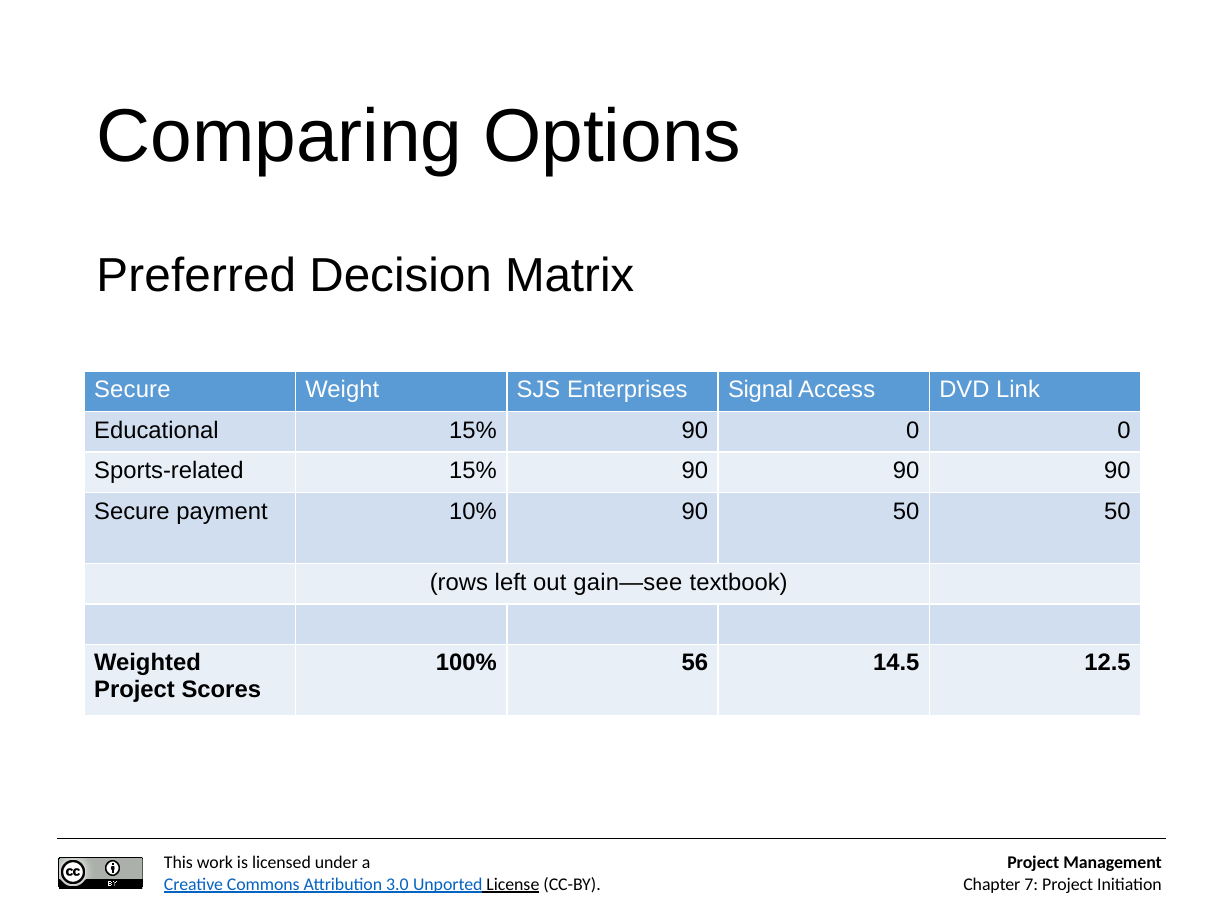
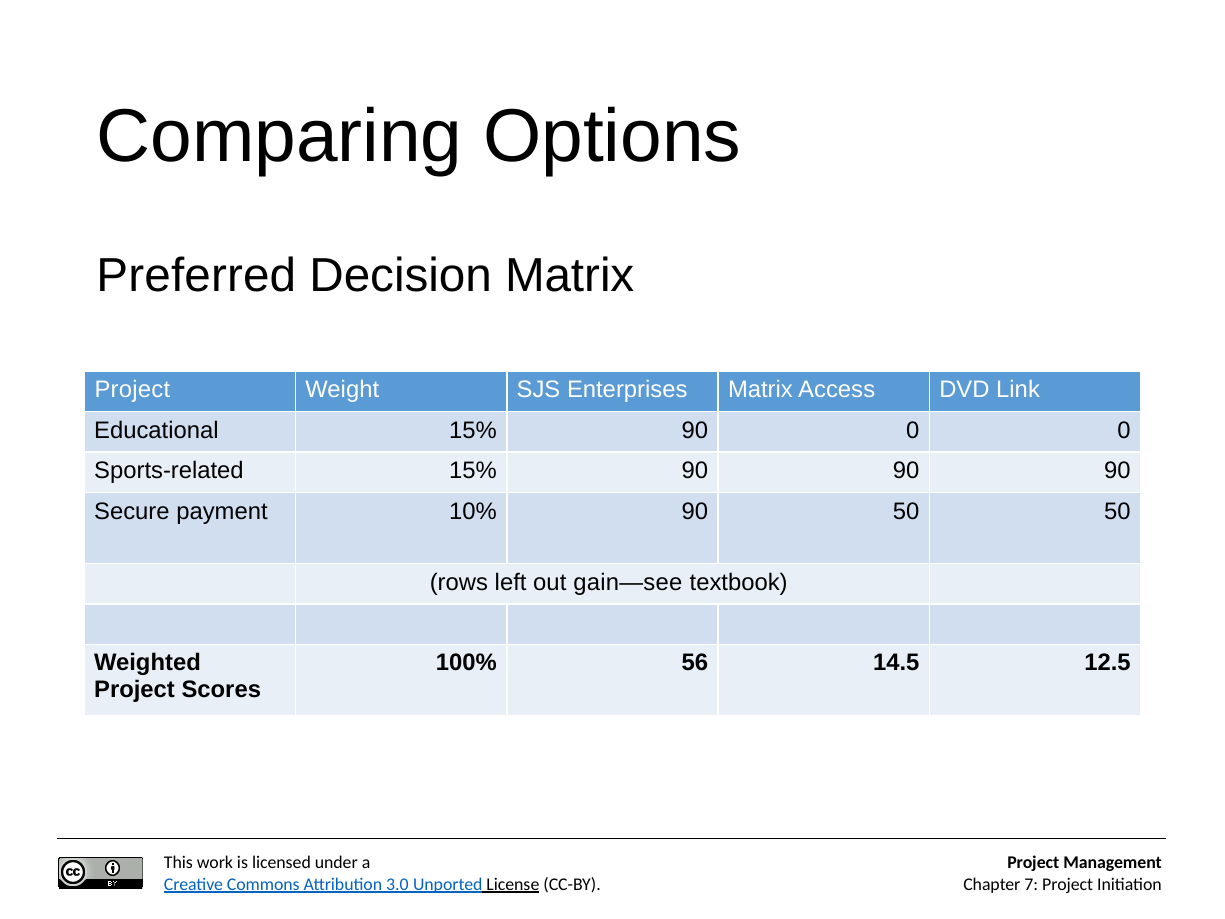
Secure: Secure -> Project (132, 390)
Enterprises Signal: Signal -> Matrix (760, 390)
